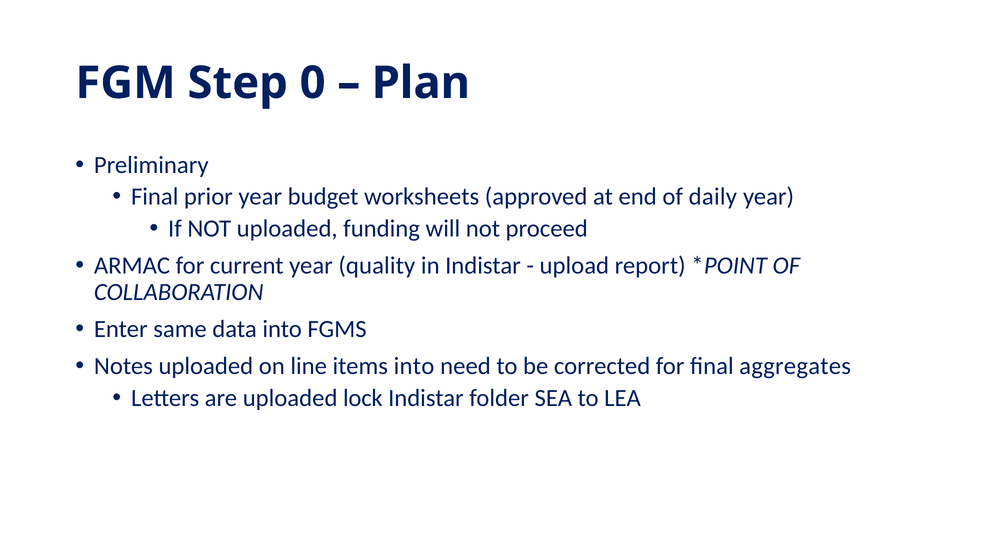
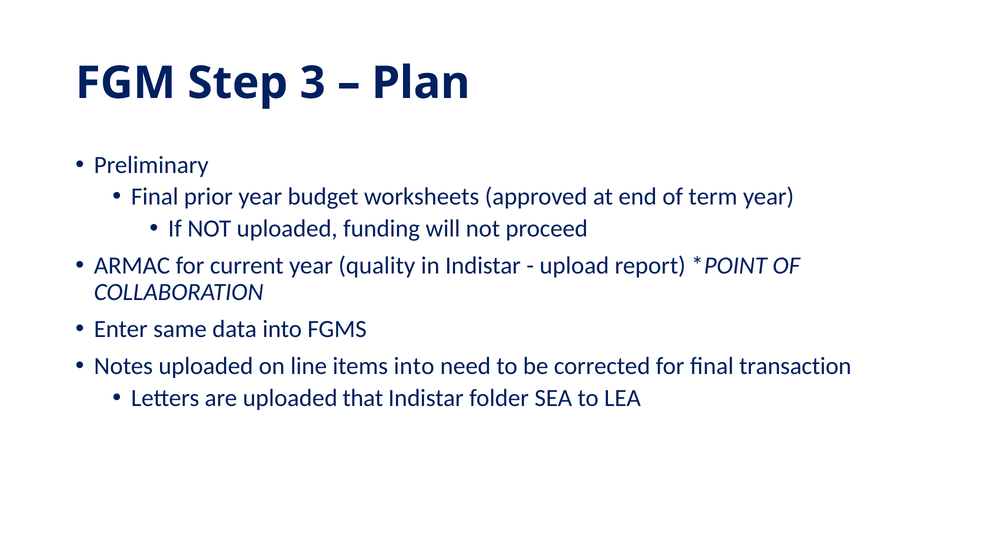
0: 0 -> 3 (313, 83)
daily: daily -> term (713, 197)
aggregates: aggregates -> transaction (795, 366)
lock: lock -> that (363, 398)
